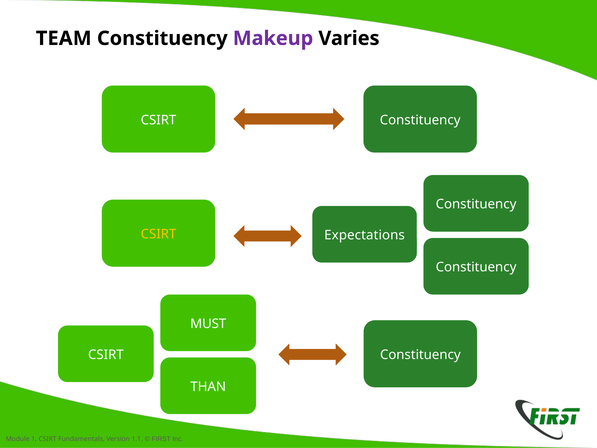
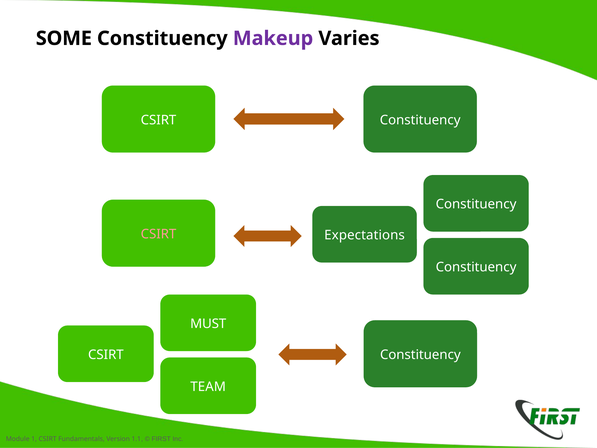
TEAM: TEAM -> SOME (64, 38)
CSIRT colour: yellow -> pink (158, 234)
THAN: THAN -> TEAM (208, 386)
